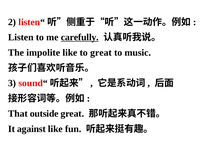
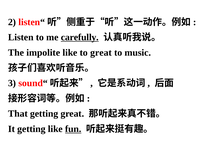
That outside: outside -> getting (44, 114)
It against: against -> getting (31, 129)
fun underline: none -> present (73, 129)
